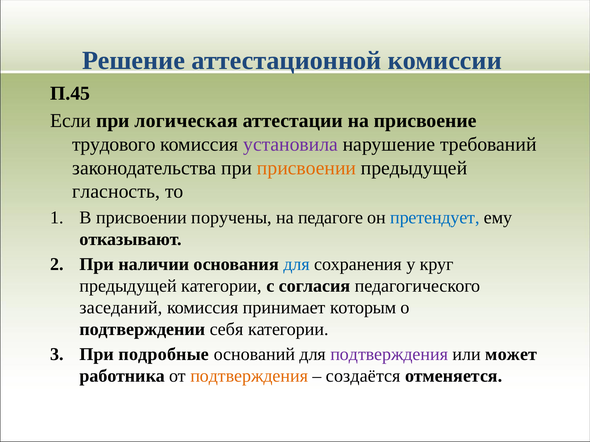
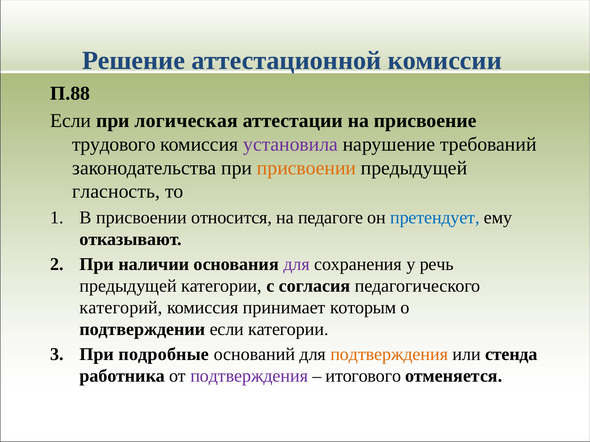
П.45: П.45 -> П.88 (70, 93)
поручены: поручены -> относится (232, 218)
для colour: blue -> purple (297, 265)
круг: круг -> речь (437, 265)
заседаний: заседаний -> категорий (121, 308)
подтверждении себя: себя -> если (227, 330)
подтверждения colour: purple -> orange (389, 355)
может: может -> стенда (511, 355)
подтверждения colour: orange -> purple (249, 376)
создаётся: создаётся -> итогового (363, 376)
